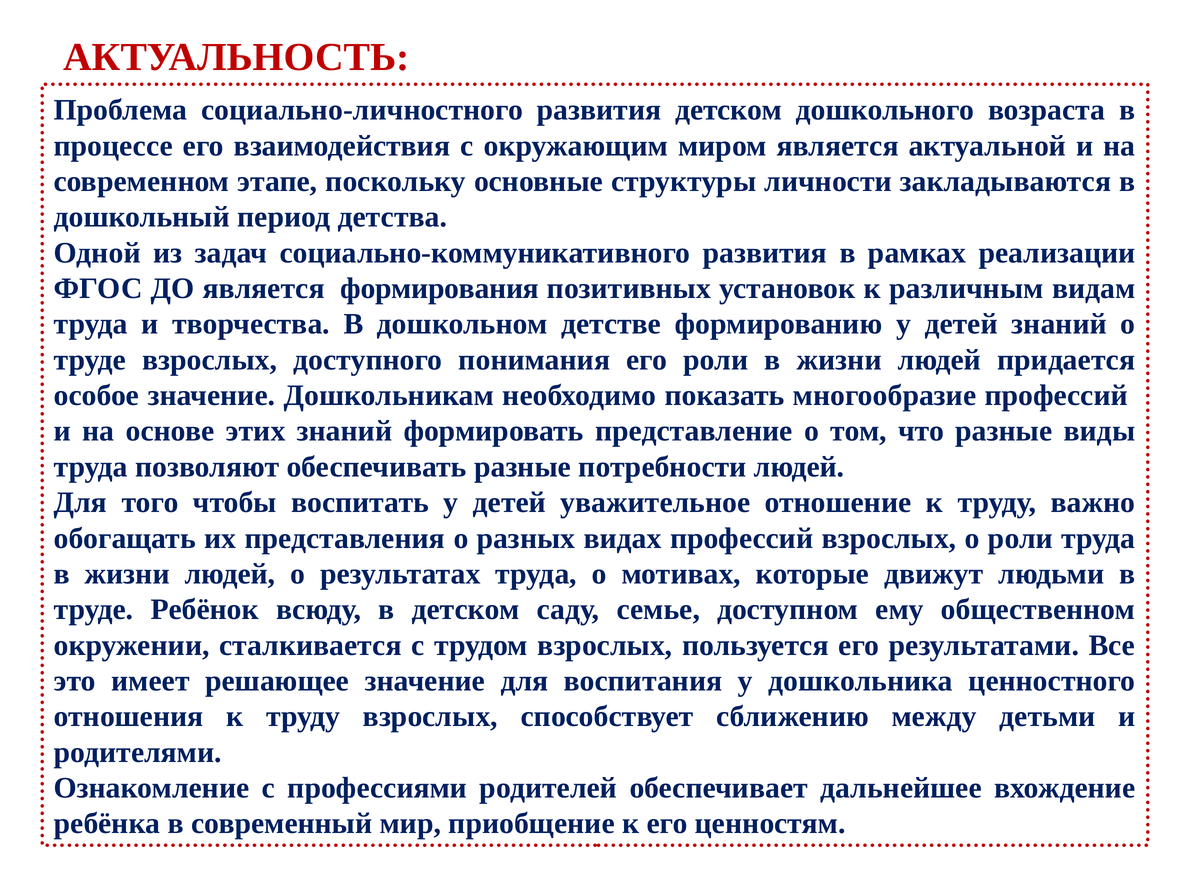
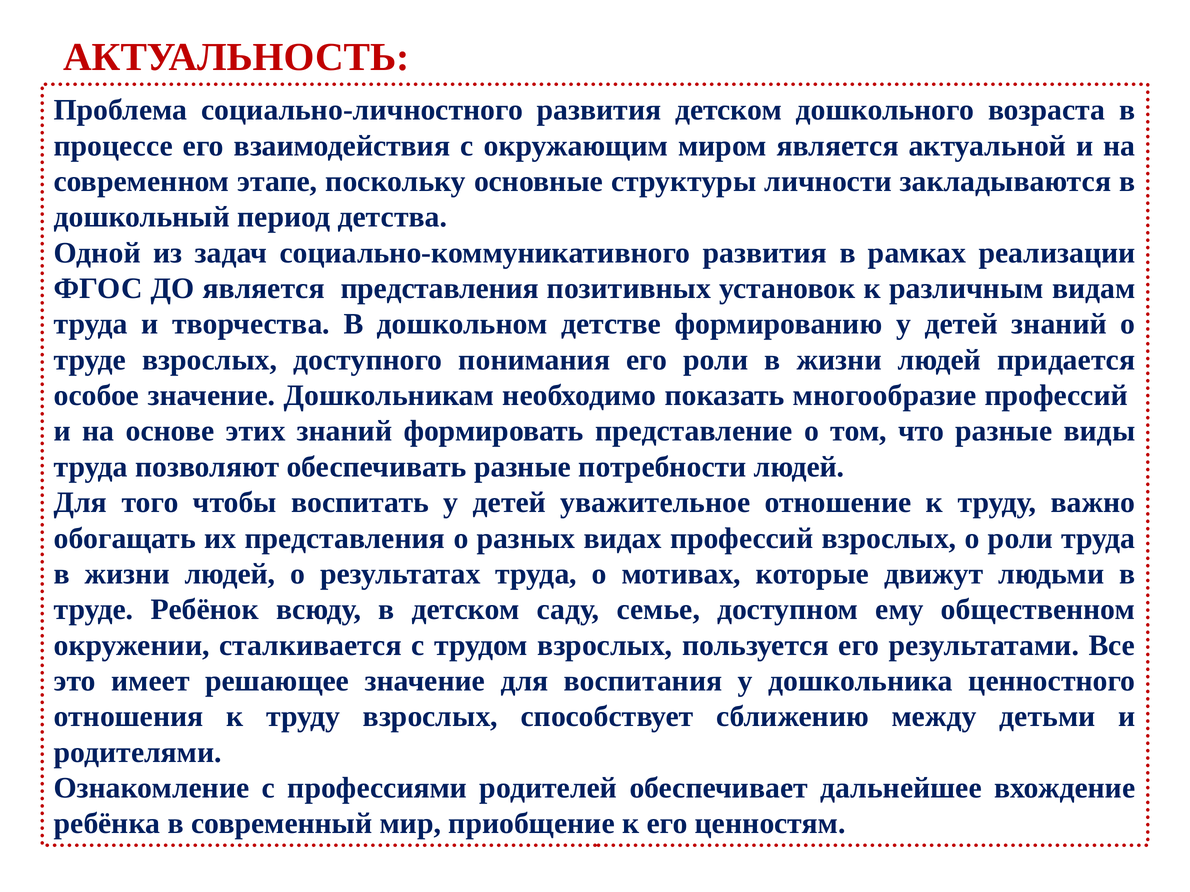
является формирования: формирования -> представления (440, 289)
